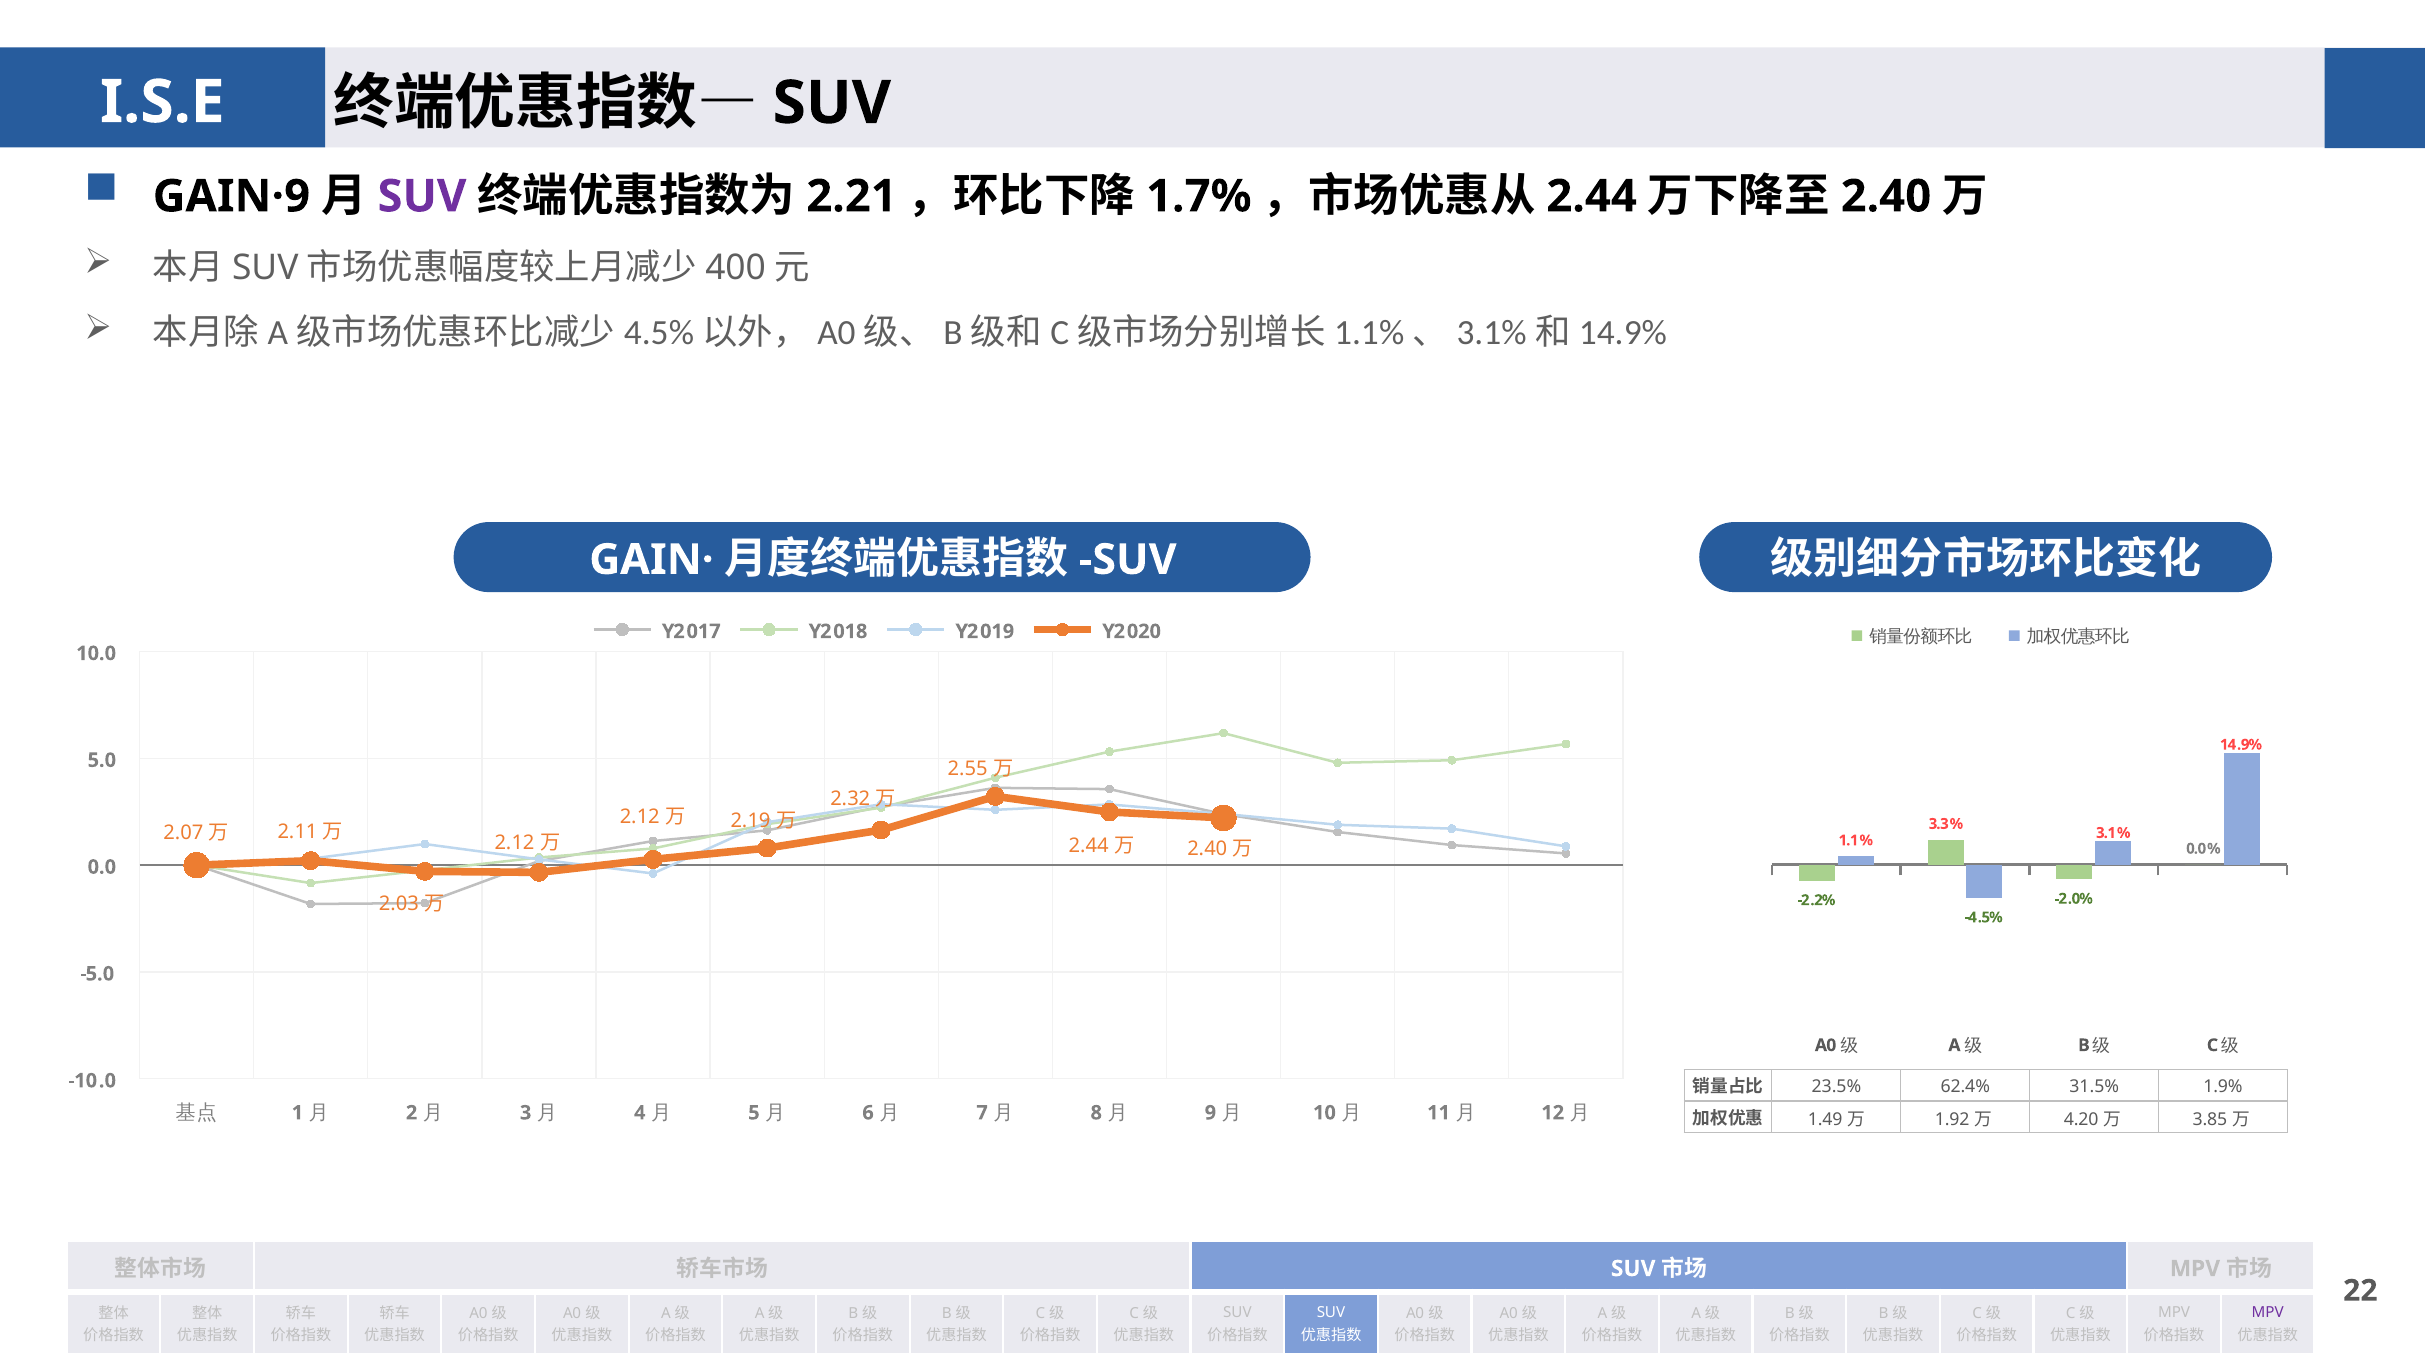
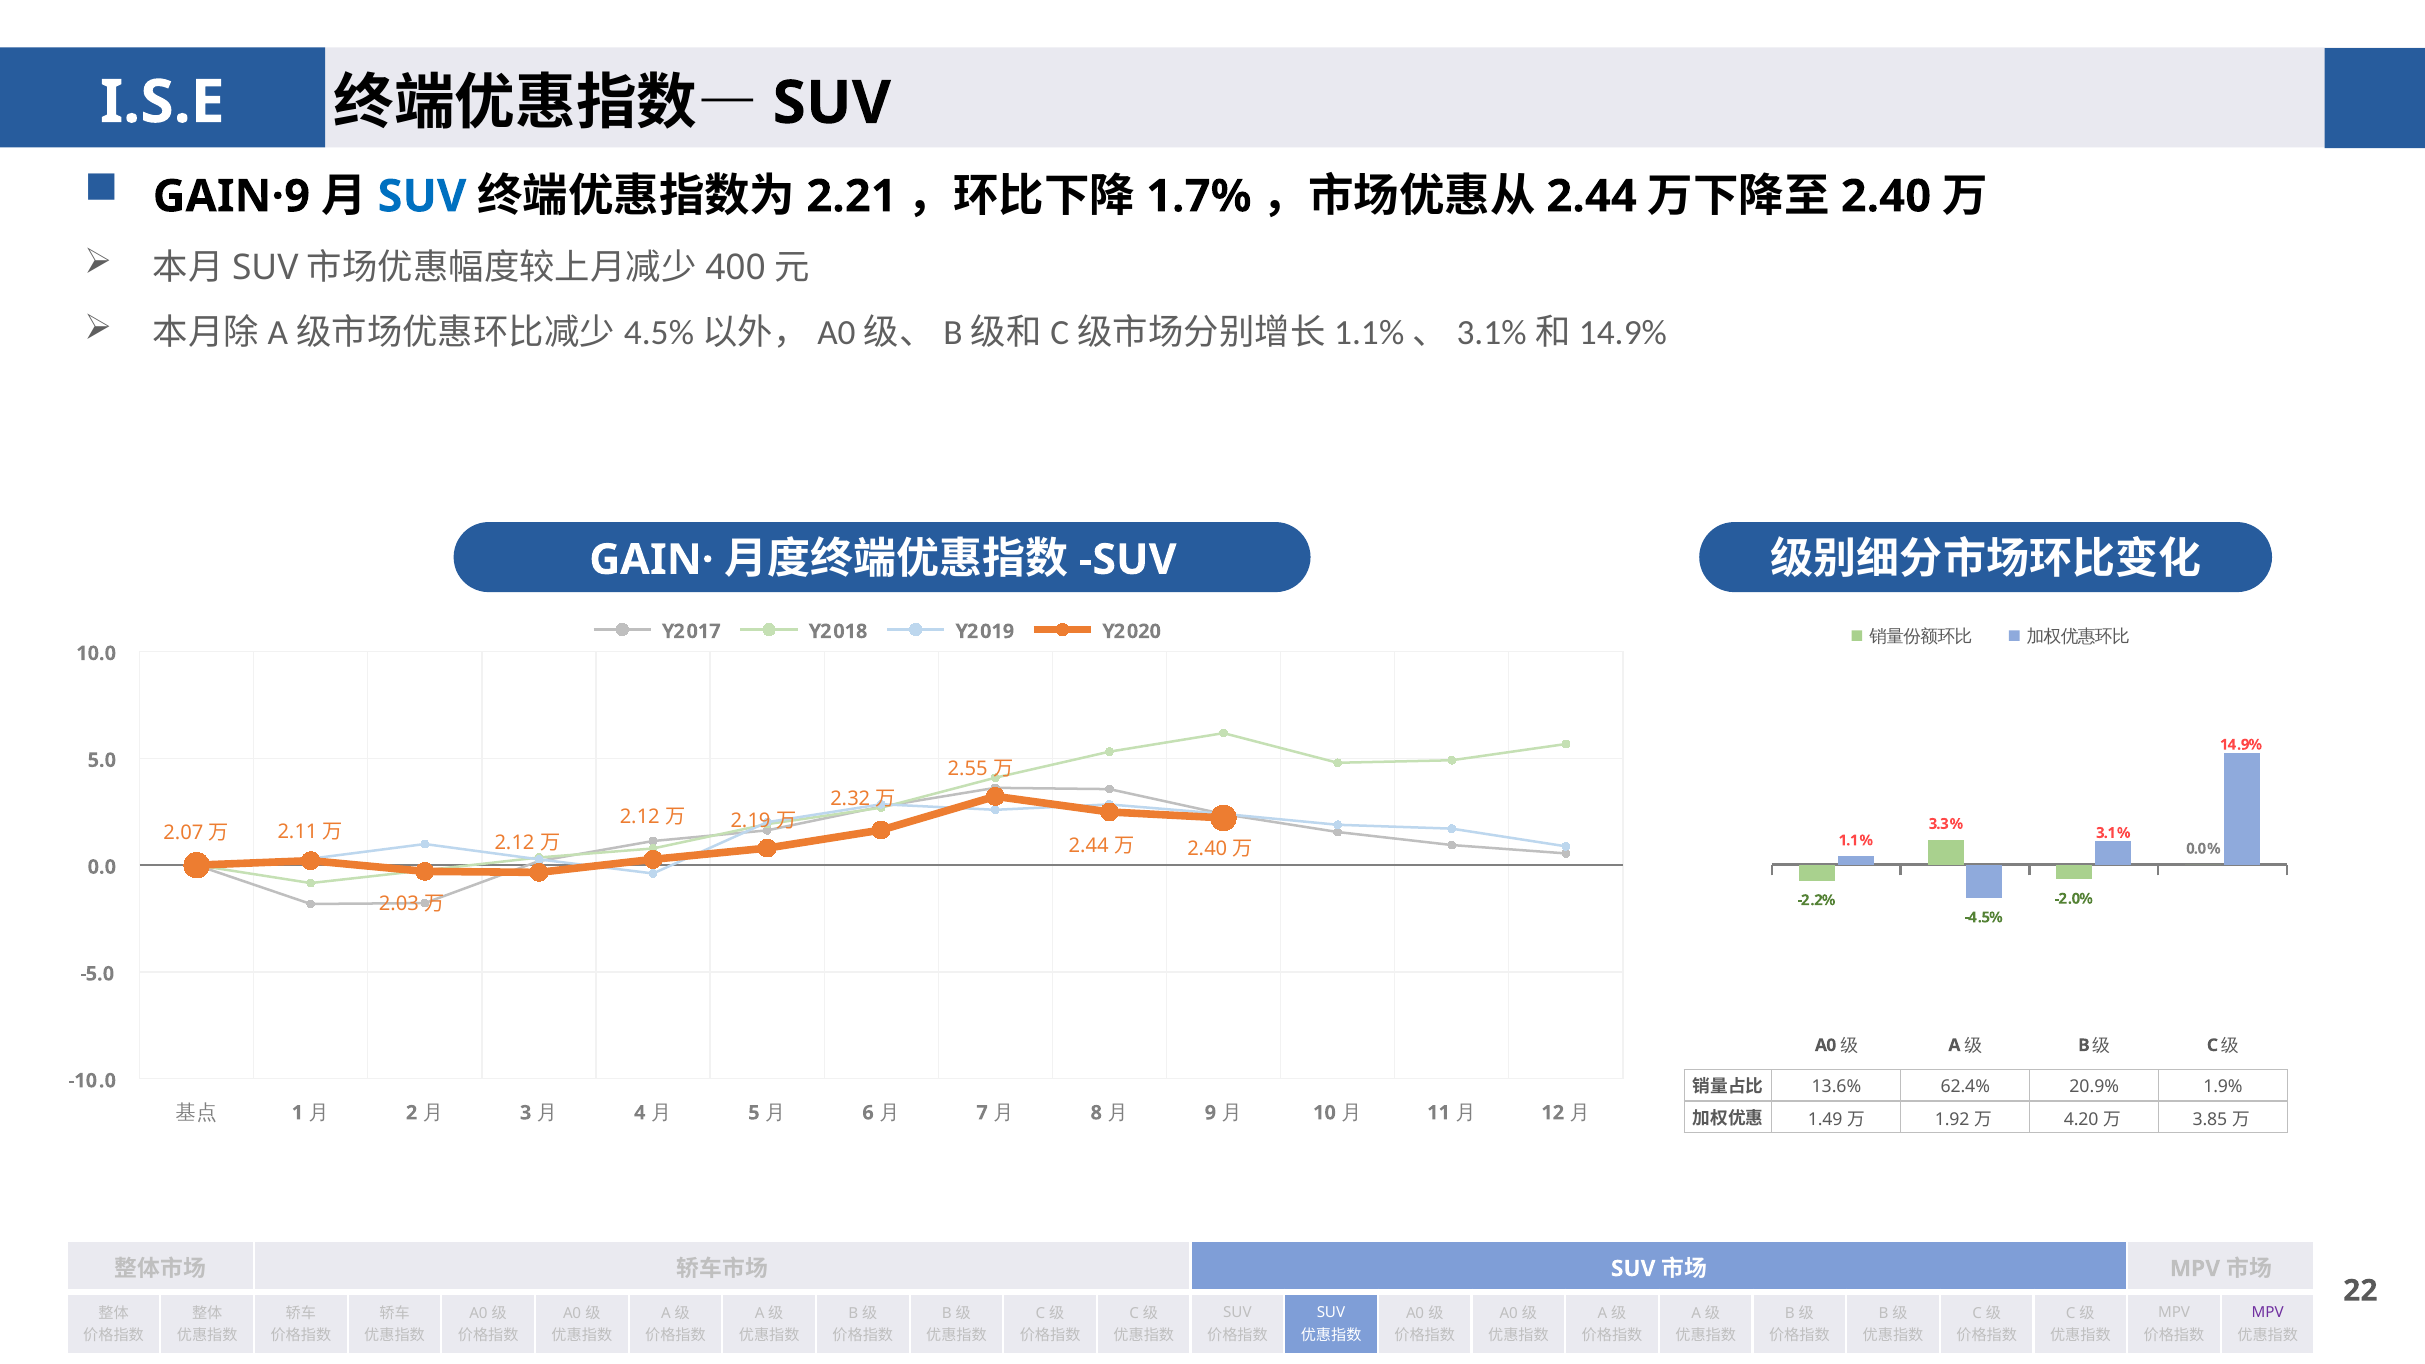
SUV colour: purple -> blue (422, 196)
23.5%: 23.5% -> 13.6% (1836, 1086)
31.5%: 31.5% -> 20.9% (2094, 1086)
